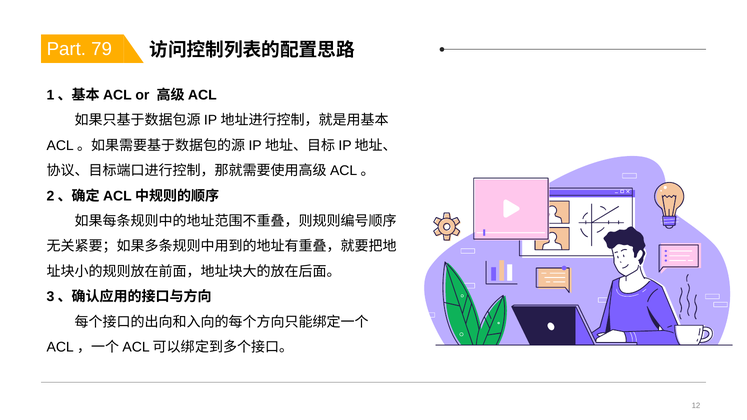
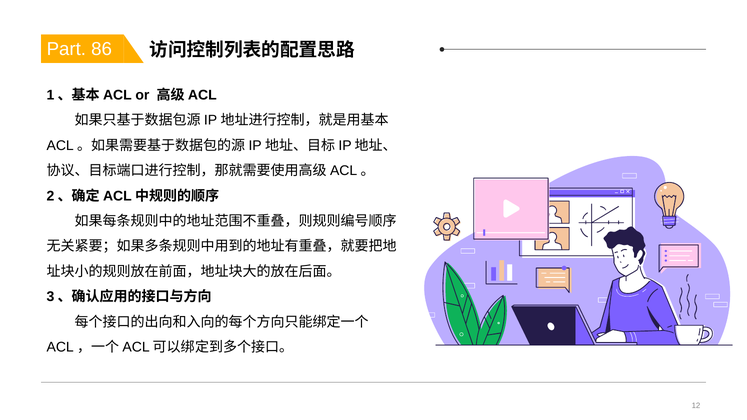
79: 79 -> 86 (102, 49)
